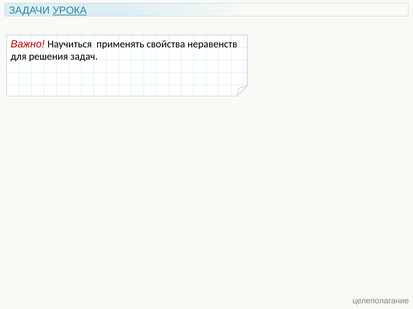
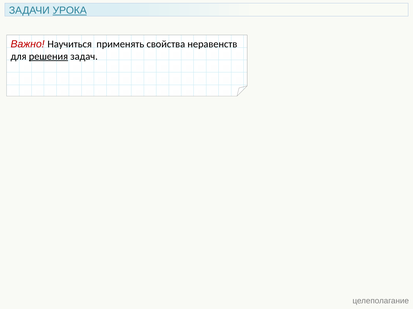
решения underline: none -> present (48, 56)
